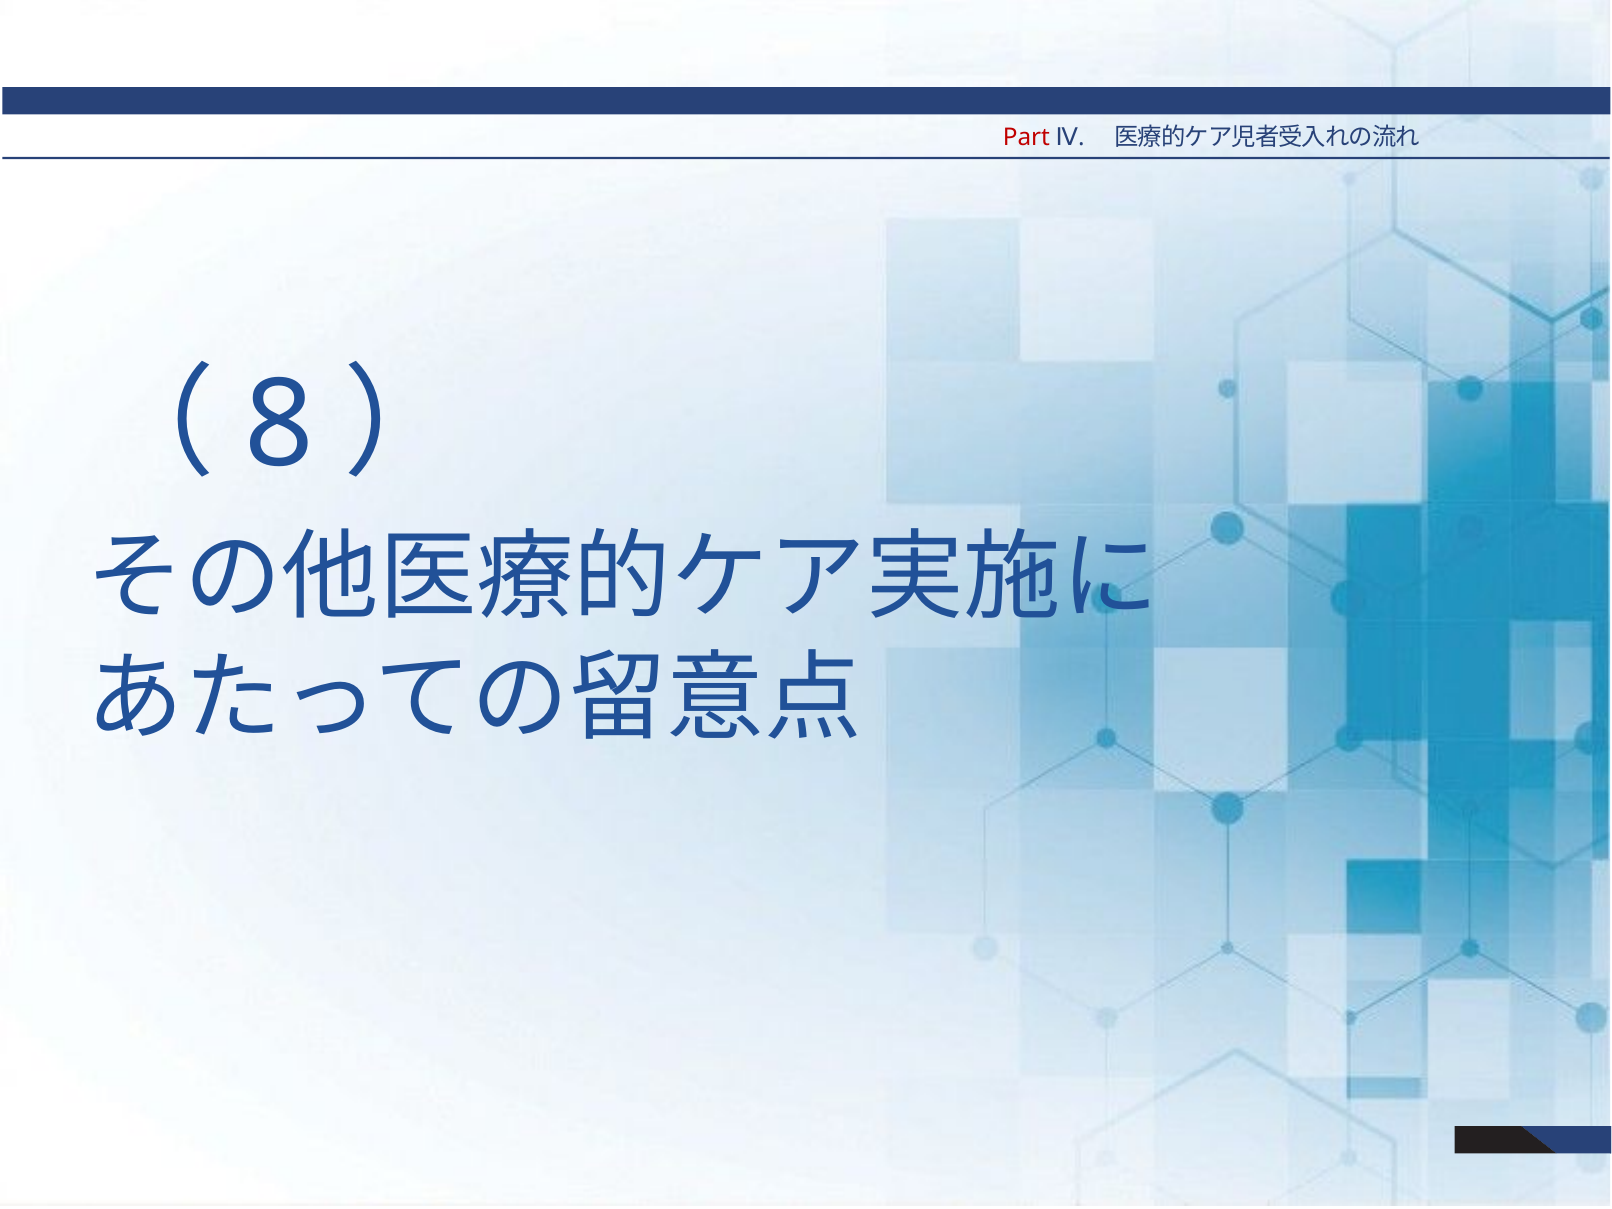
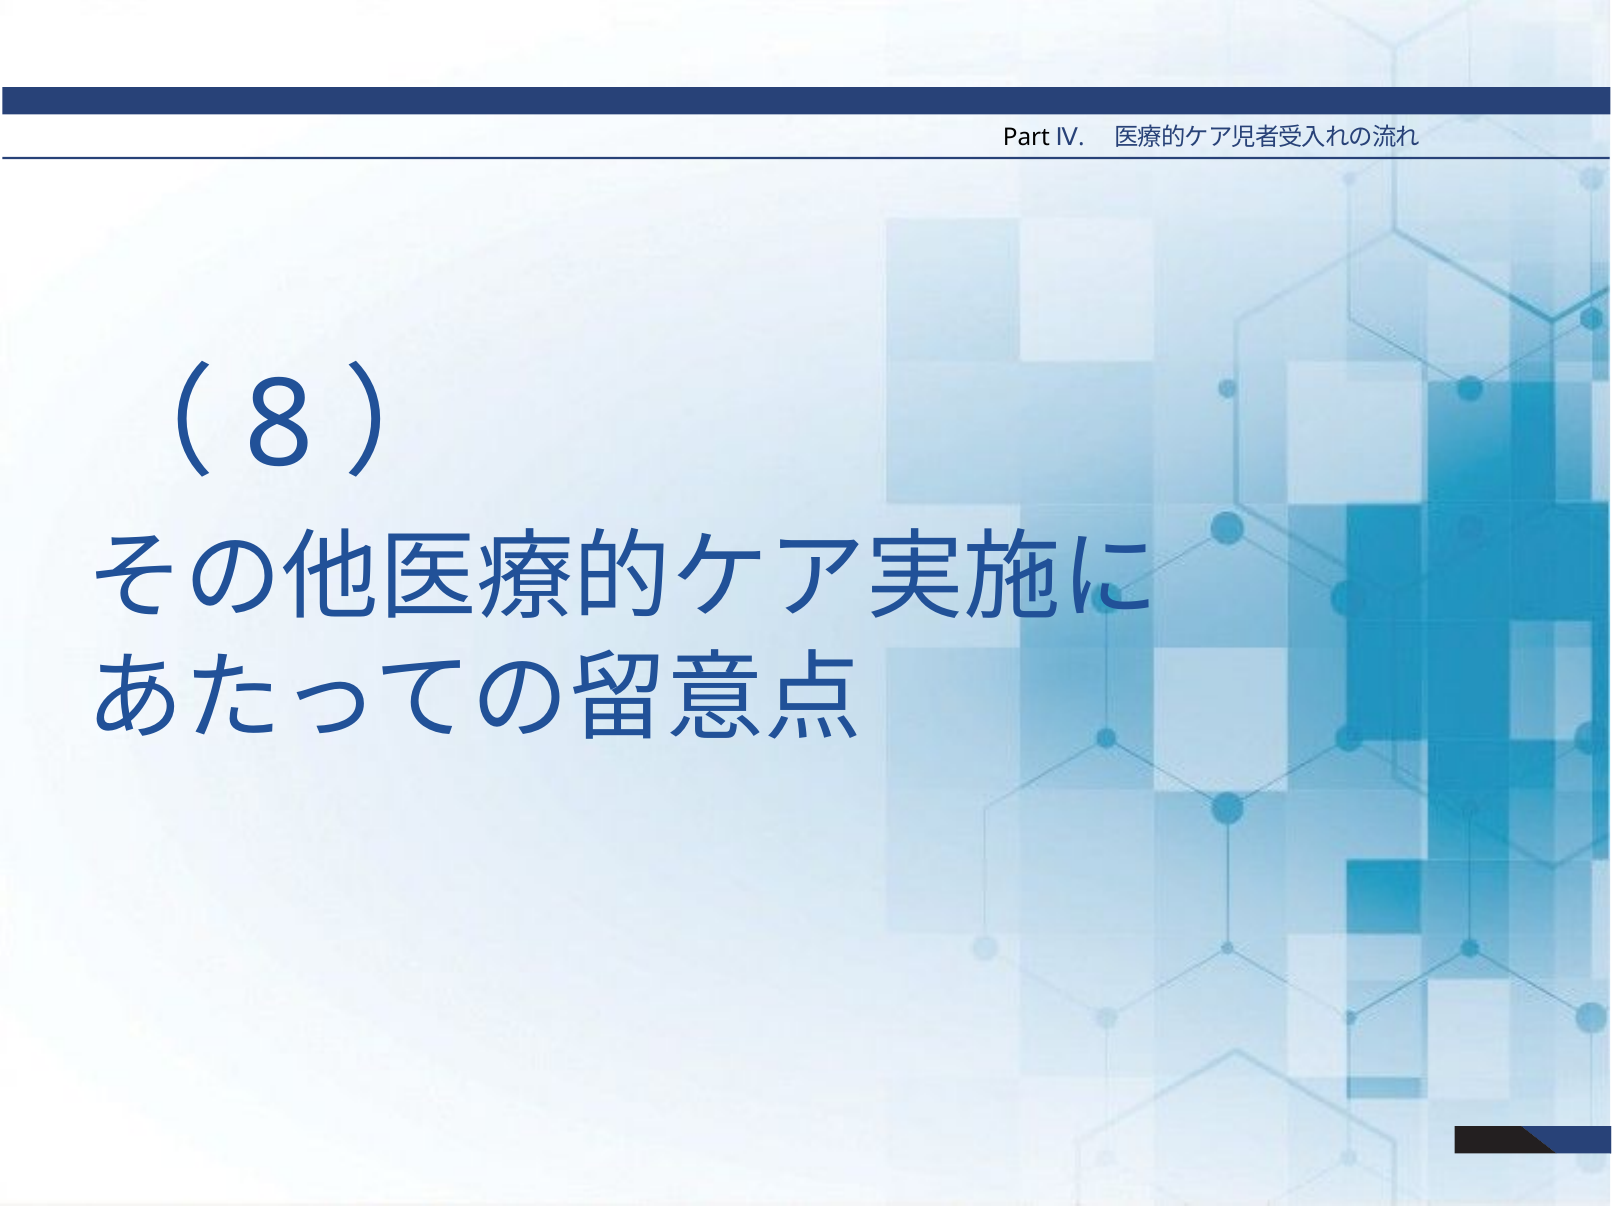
Part colour: red -> black (1026, 138)
